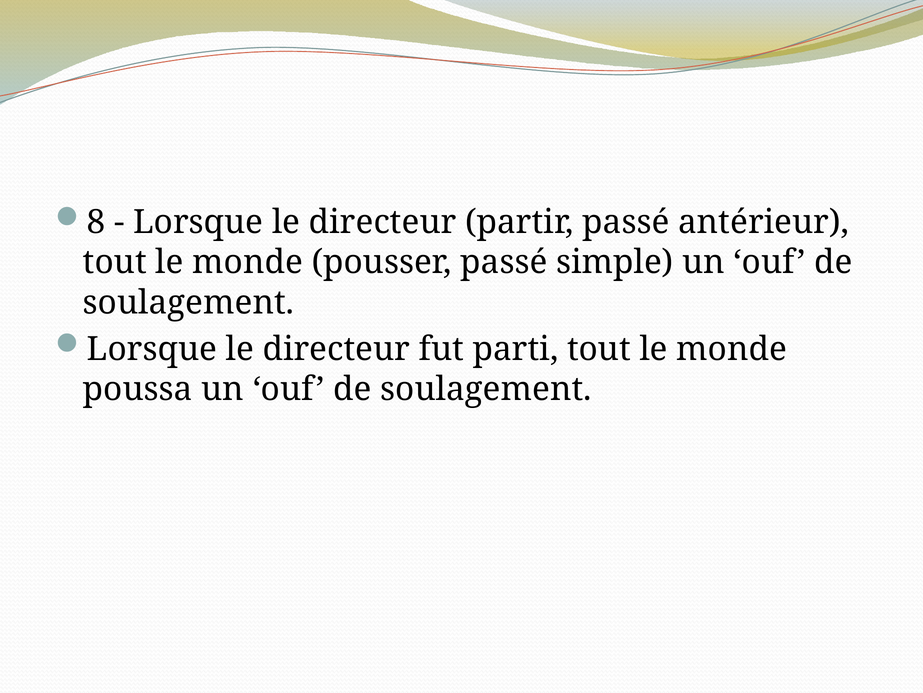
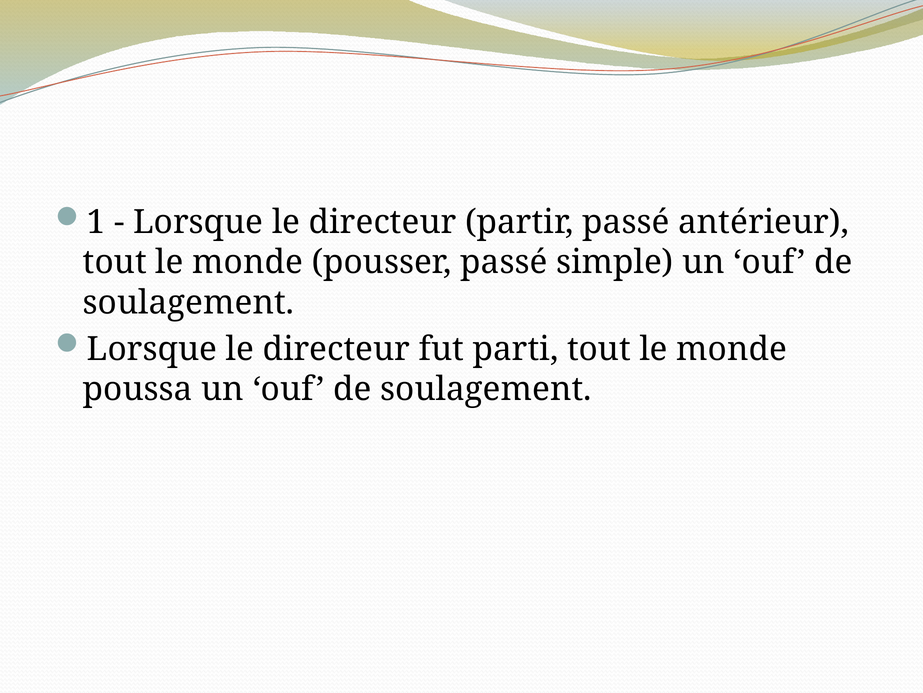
8: 8 -> 1 (96, 222)
